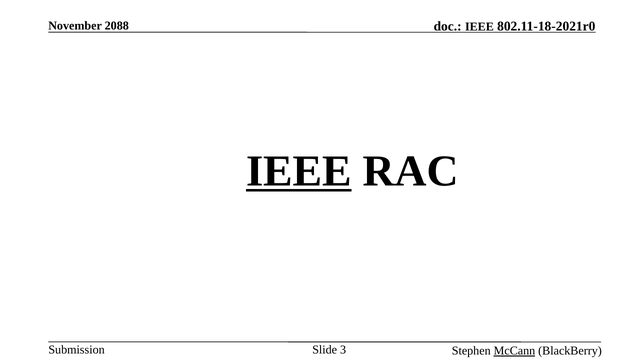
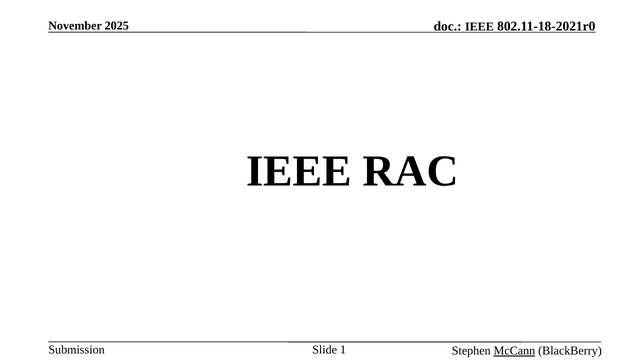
2088: 2088 -> 2025 (117, 26)
IEEE underline: present -> none (299, 171)
3: 3 -> 1 (343, 350)
